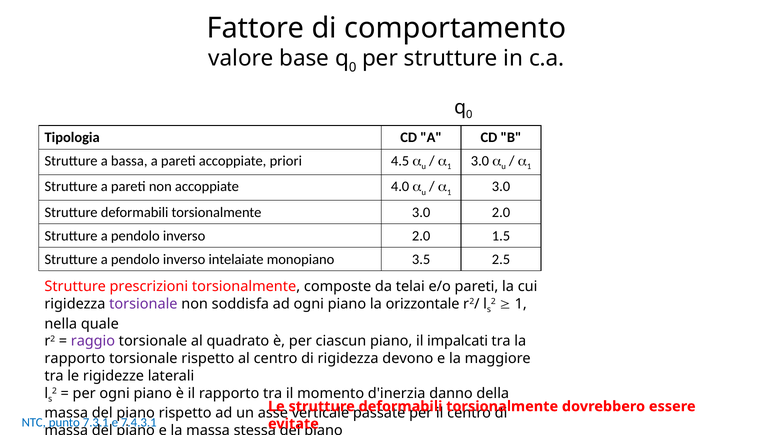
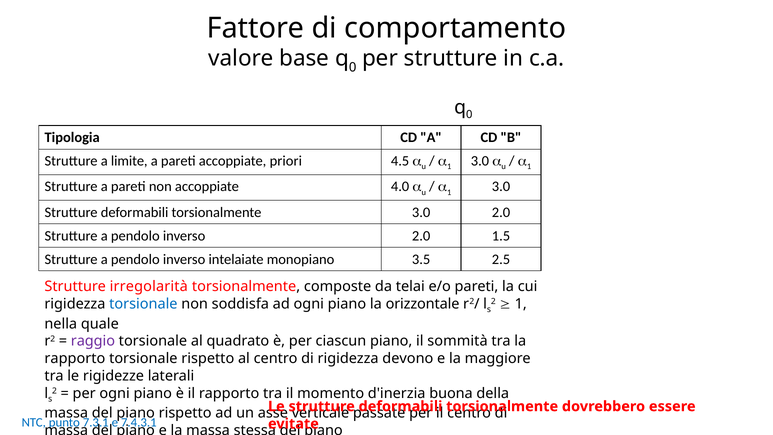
bassa: bassa -> limite (129, 161)
prescrizioni: prescrizioni -> irregolarità (149, 286)
torsionale colour: purple -> blue (143, 304)
impalcati: impalcati -> sommità (458, 341)
danno: danno -> buona (451, 393)
